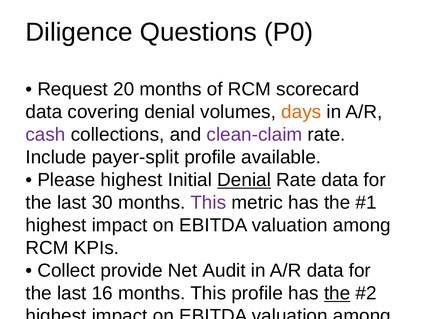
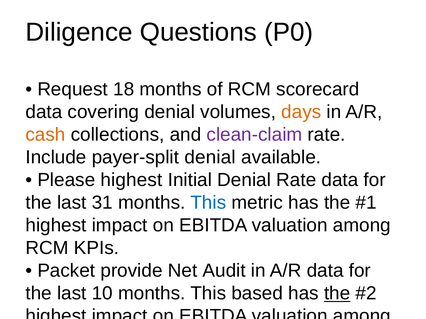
20: 20 -> 18 (124, 89)
cash colour: purple -> orange (45, 135)
payer-split profile: profile -> denial (210, 158)
Denial underline: present -> none (244, 180)
30: 30 -> 31 (102, 203)
This colour: purple -> blue (208, 203)
Collect: Collect -> Packet (66, 271)
16: 16 -> 10 (102, 294)
This profile: profile -> based (257, 294)
